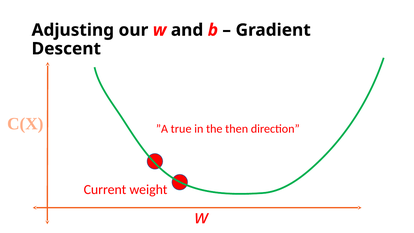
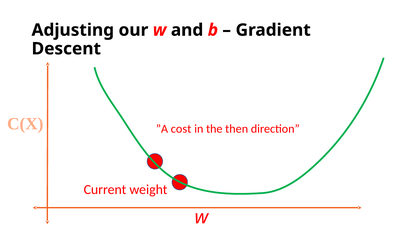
true: true -> cost (181, 129)
